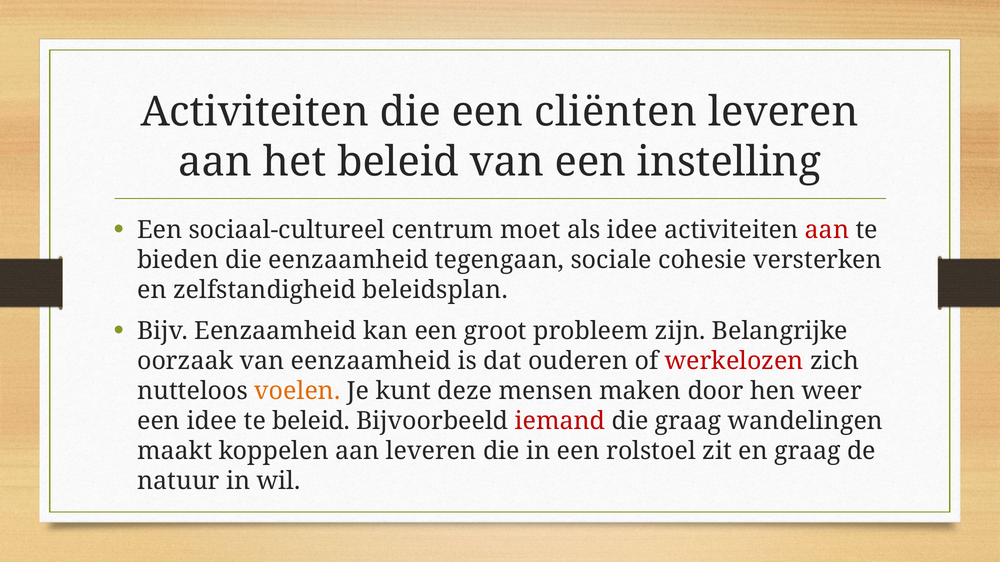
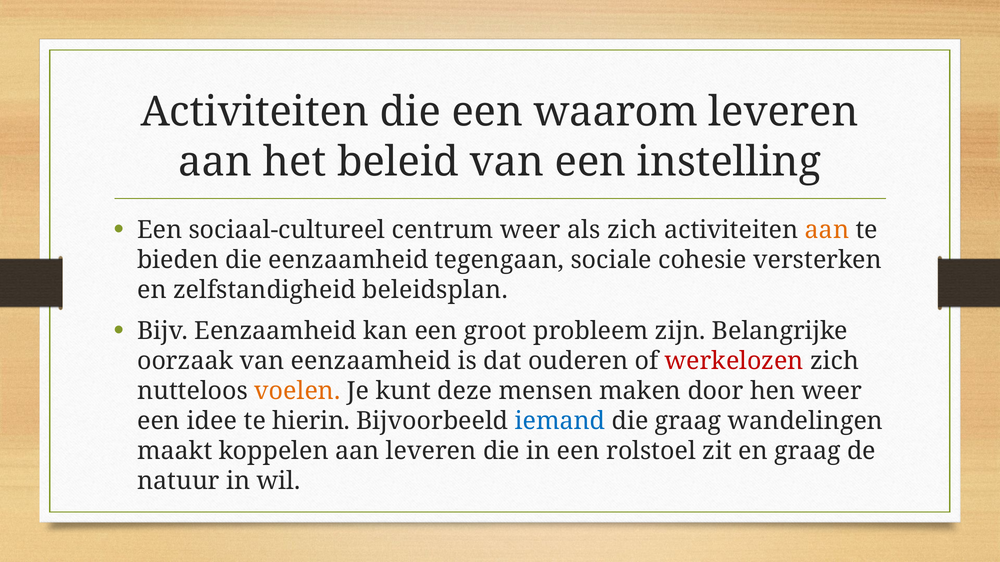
cliënten: cliënten -> waarom (616, 112)
centrum moet: moet -> weer (530, 230)
als idee: idee -> zich (632, 230)
aan colour: red -> orange (827, 230)
te beleid: beleid -> hierin (311, 421)
iemand colour: red -> blue (560, 421)
